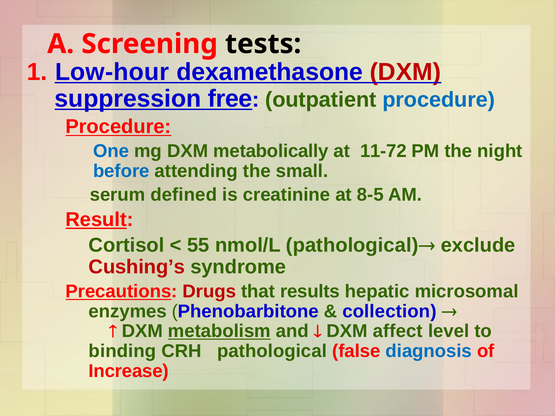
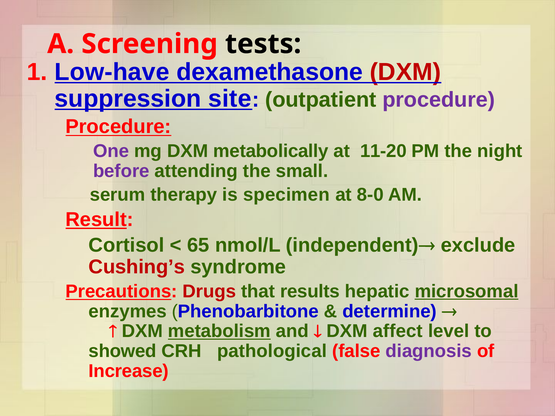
Low-hour: Low-hour -> Low-have (112, 72)
free: free -> site (230, 99)
procedure colour: blue -> purple (439, 100)
One colour: blue -> purple (111, 151)
11-72: 11-72 -> 11-20 (383, 151)
before colour: blue -> purple (121, 171)
defined: defined -> therapy (184, 195)
creatinine: creatinine -> specimen (286, 195)
8-5: 8-5 -> 8-0 (370, 195)
55: 55 -> 65 (198, 245)
nmol/L pathological: pathological -> independent (352, 245)
microsomal underline: none -> present (467, 291)
collection: collection -> determine (390, 311)
binding: binding -> showed (123, 351)
diagnosis colour: blue -> purple (429, 351)
